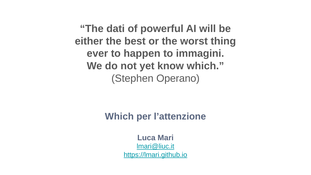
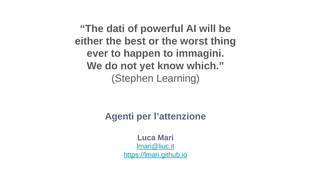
Operano: Operano -> Learning (178, 78)
Which: Which -> Agenti (119, 116)
